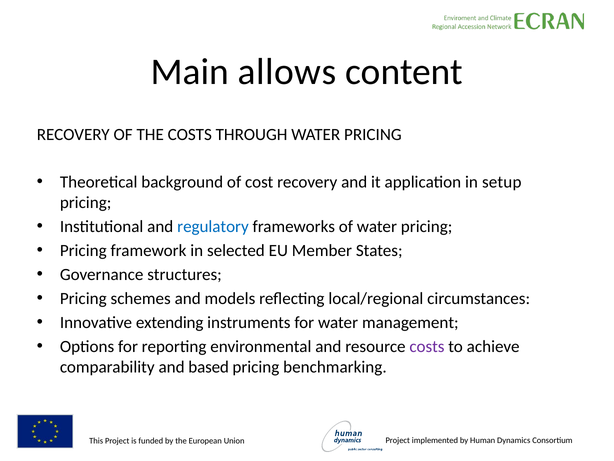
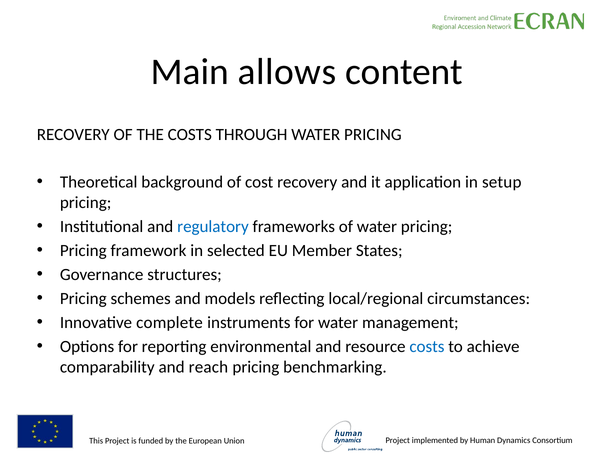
extending: extending -> complete (169, 322)
costs colour: purple -> blue (427, 346)
based: based -> reach (208, 367)
